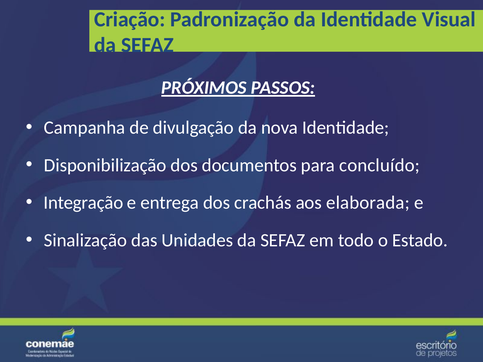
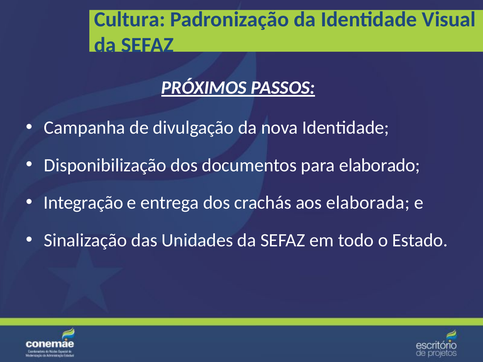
Criação: Criação -> Cultura (130, 19)
concluído: concluído -> elaborado (380, 165)
